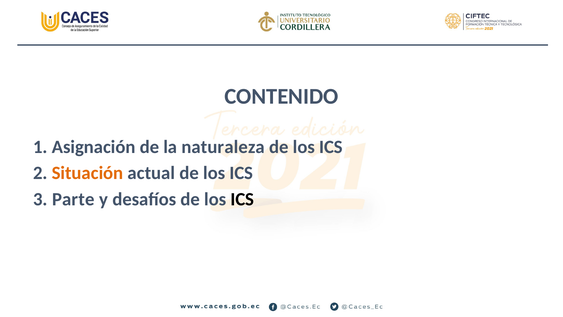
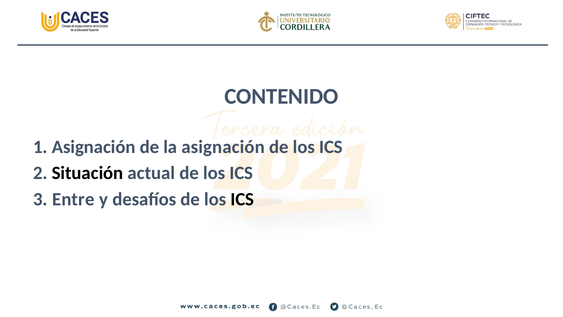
la naturaleza: naturaleza -> asignación (223, 147)
Situación colour: orange -> black (88, 173)
Parte: Parte -> Entre (73, 199)
